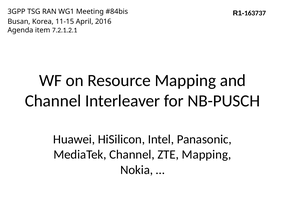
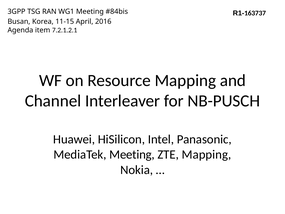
MediaTek Channel: Channel -> Meeting (132, 154)
